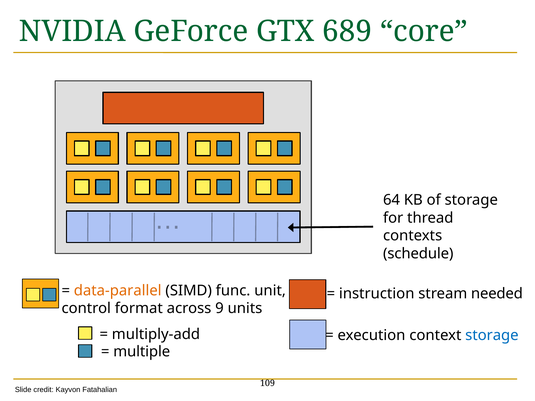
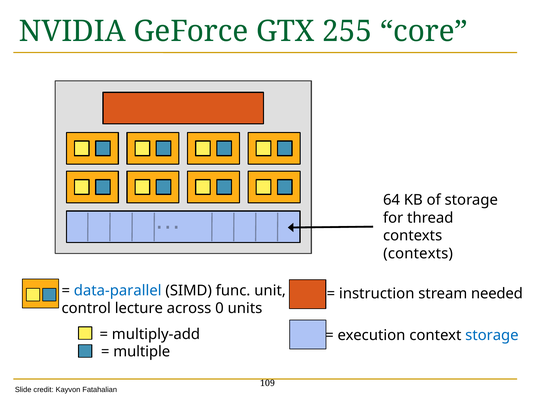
689: 689 -> 255 (347, 31)
schedule: schedule -> contexts (418, 254)
data-parallel colour: orange -> blue (118, 291)
format: format -> lecture (139, 309)
9: 9 -> 0 (219, 309)
